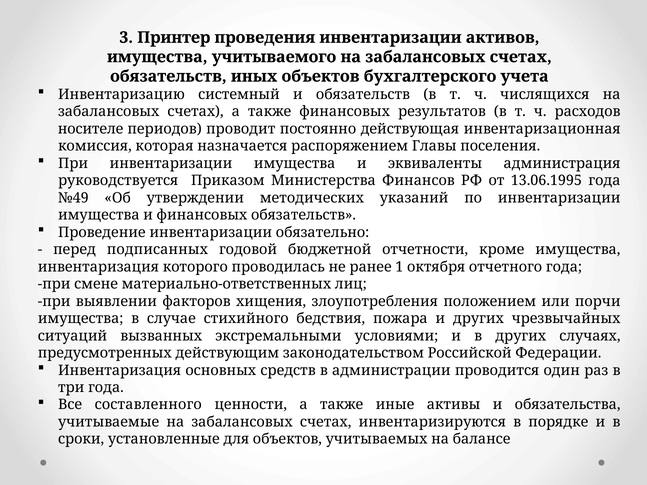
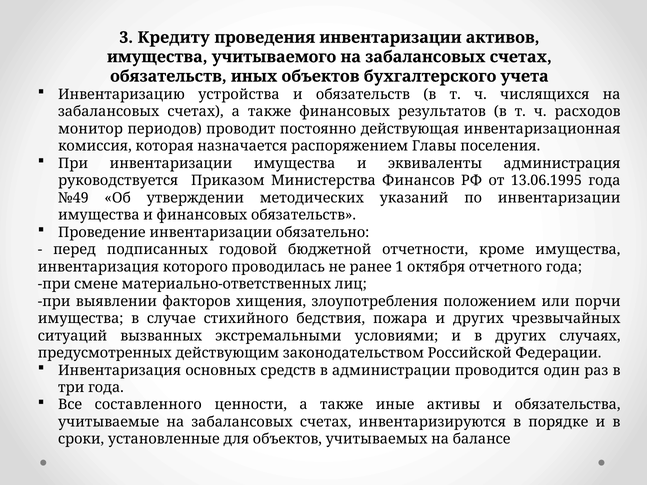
Принтер: Принтер -> Кредиту (174, 38)
системный: системный -> устройства (239, 95)
носителе: носителе -> монитор (91, 129)
